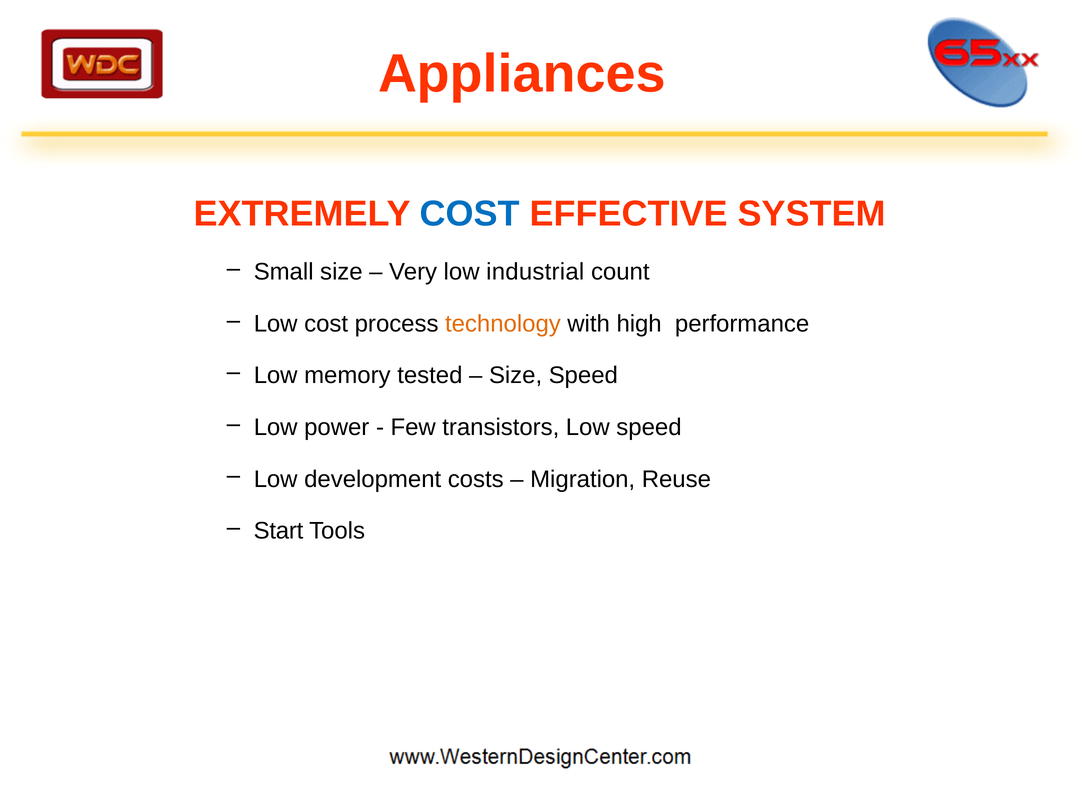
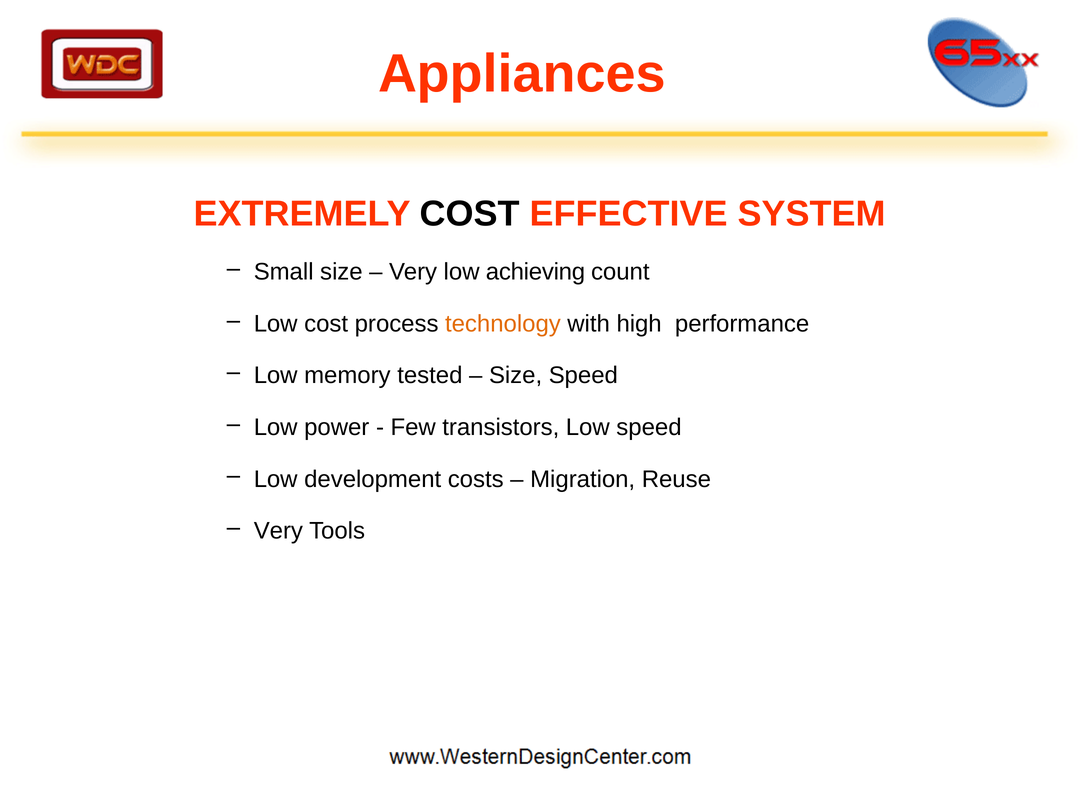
COST colour: blue -> black (470, 214)
industrial: industrial -> achieving (535, 272)
Start: Start -> Very (278, 531)
